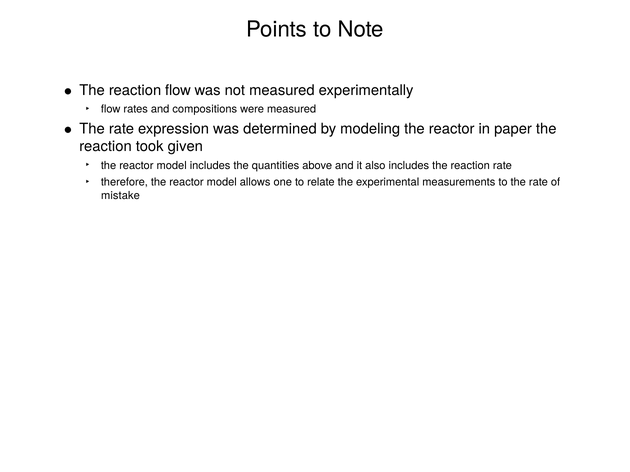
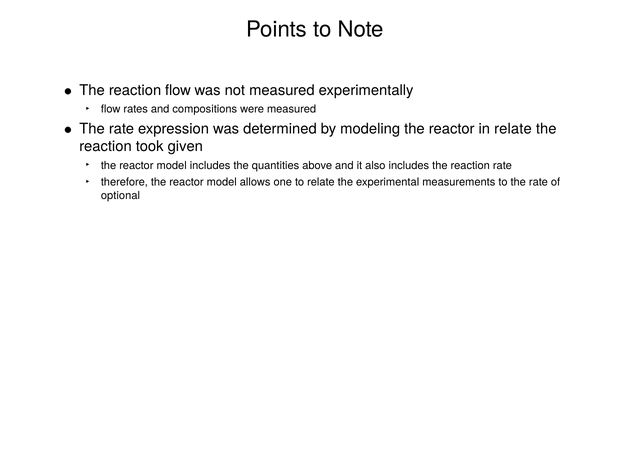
in paper: paper -> relate (513, 129)
mistake: mistake -> optional (120, 196)
